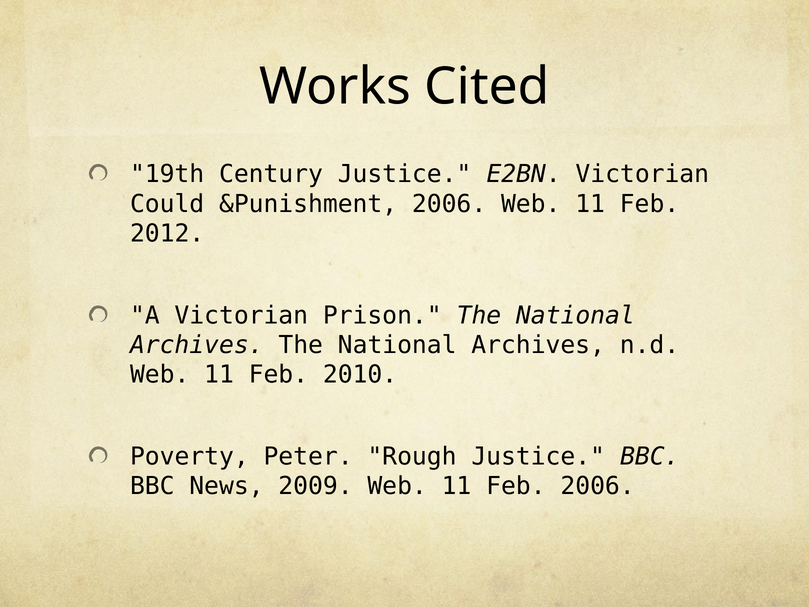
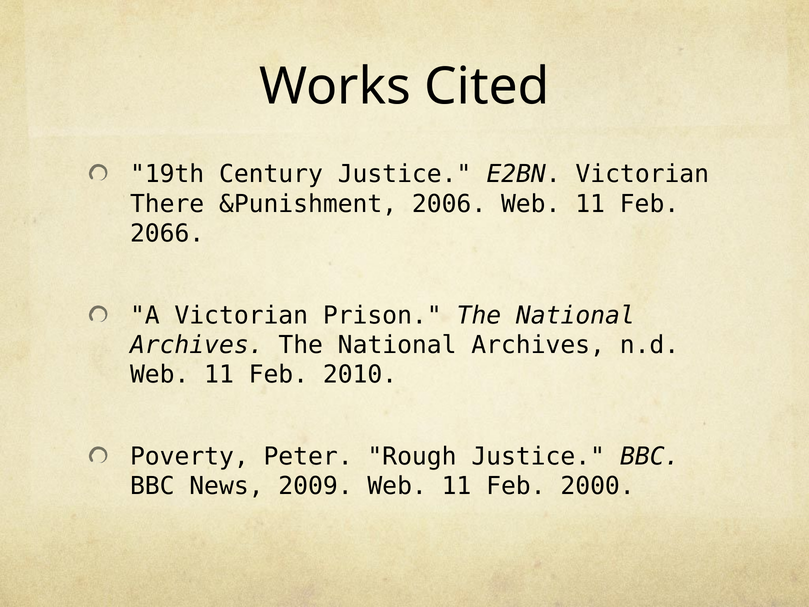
Could: Could -> There (167, 204)
2012: 2012 -> 2066 (167, 233)
Feb 2006: 2006 -> 2000 (598, 486)
